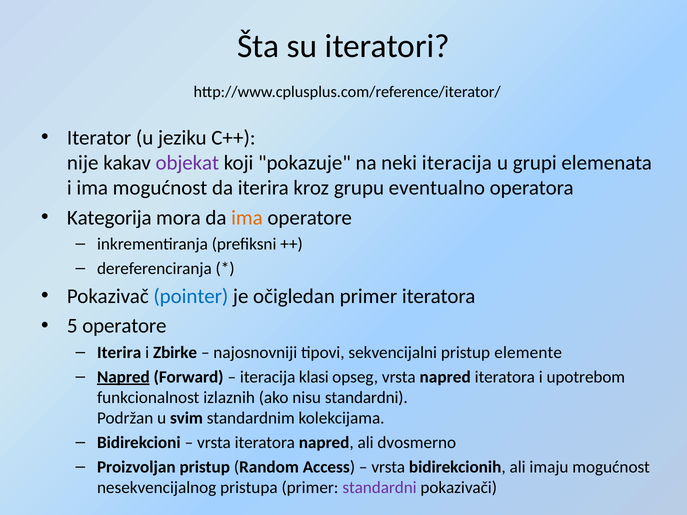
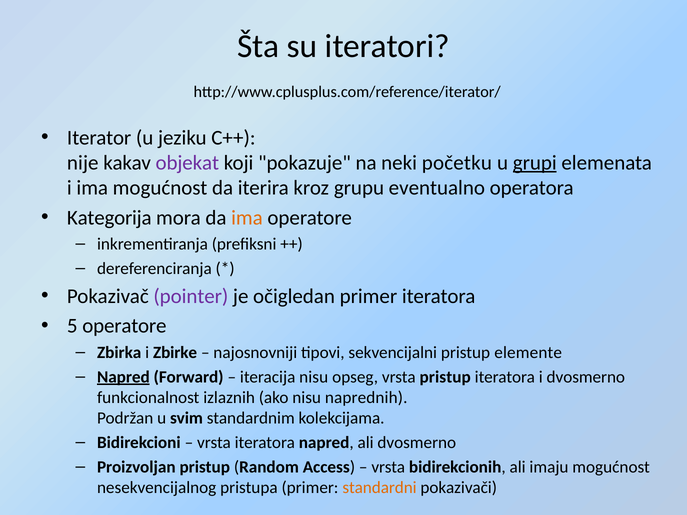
neki iteracija: iteracija -> početku (457, 163)
grupi underline: none -> present (535, 163)
pointer colour: blue -> purple (191, 296)
Iterira: Iterira -> Zbirka (119, 353)
iteracija klasi: klasi -> nisu (314, 377)
vrsta napred: napred -> pristup (445, 377)
i upotrebom: upotrebom -> dvosmerno (586, 377)
nisu standardni: standardni -> naprednih (366, 398)
standardni colour: purple -> orange (380, 488)
